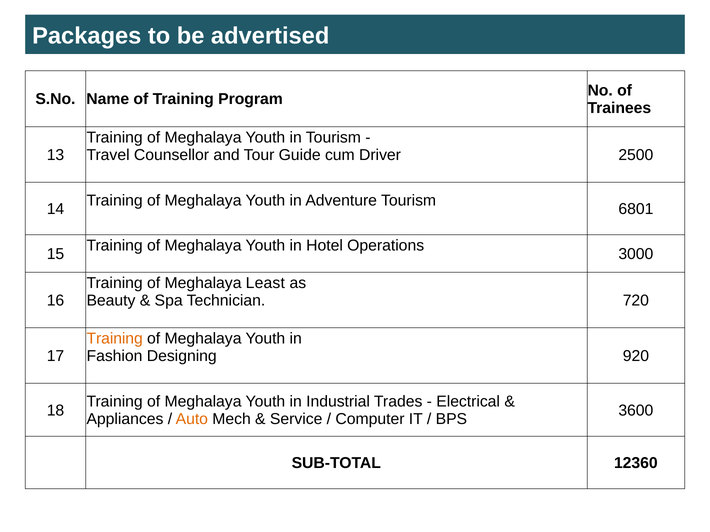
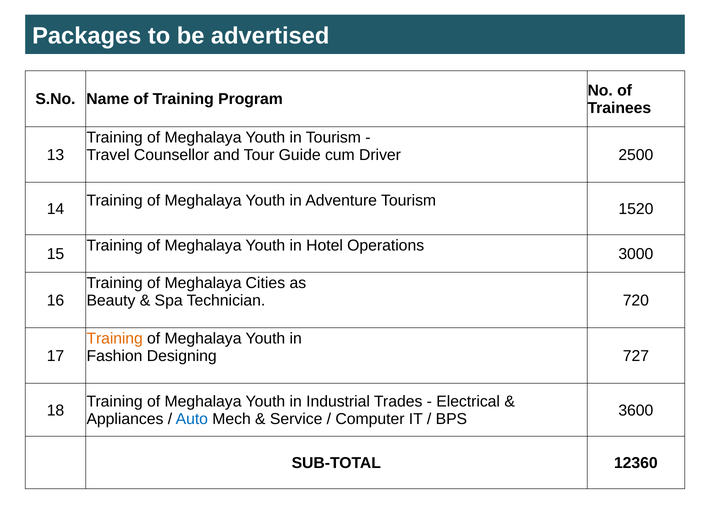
6801: 6801 -> 1520 (636, 209)
Least: Least -> Cities (265, 283)
920: 920 -> 727 (636, 357)
Auto colour: orange -> blue (192, 420)
